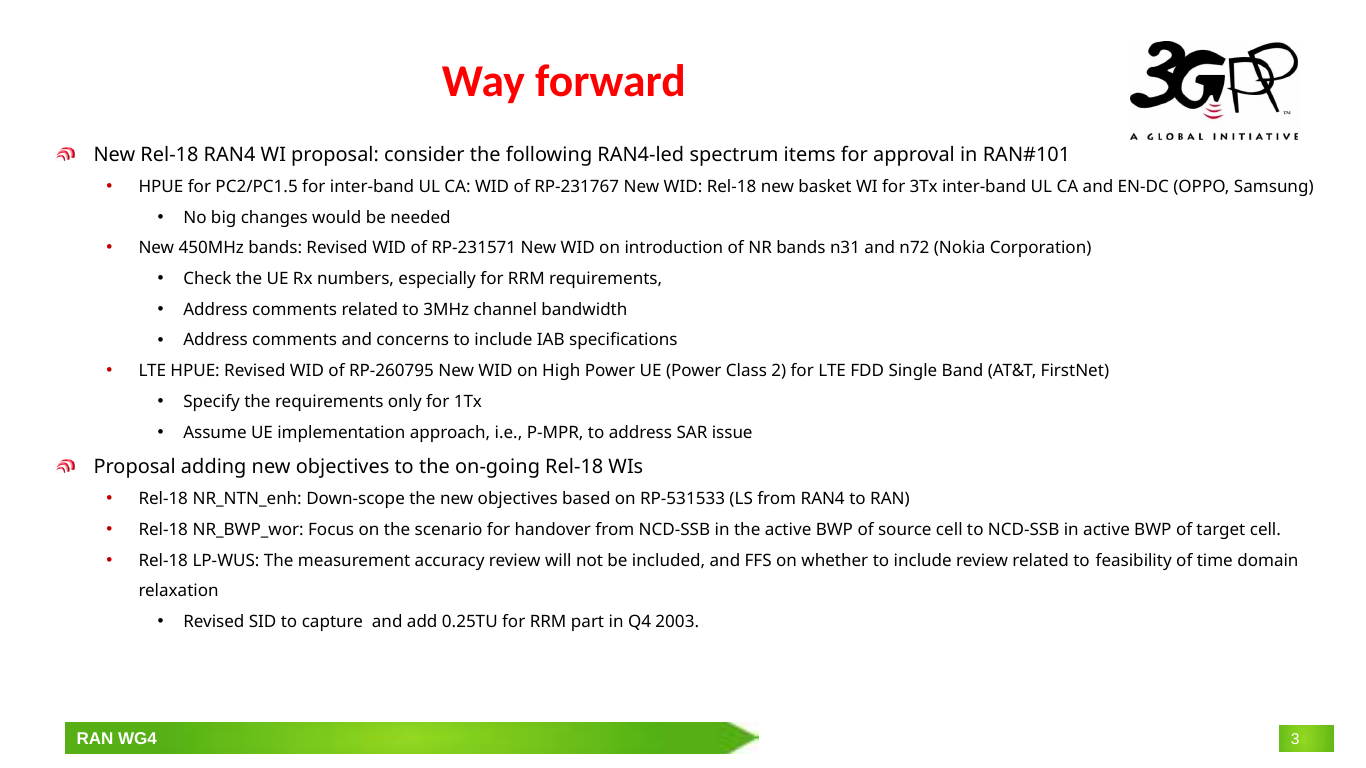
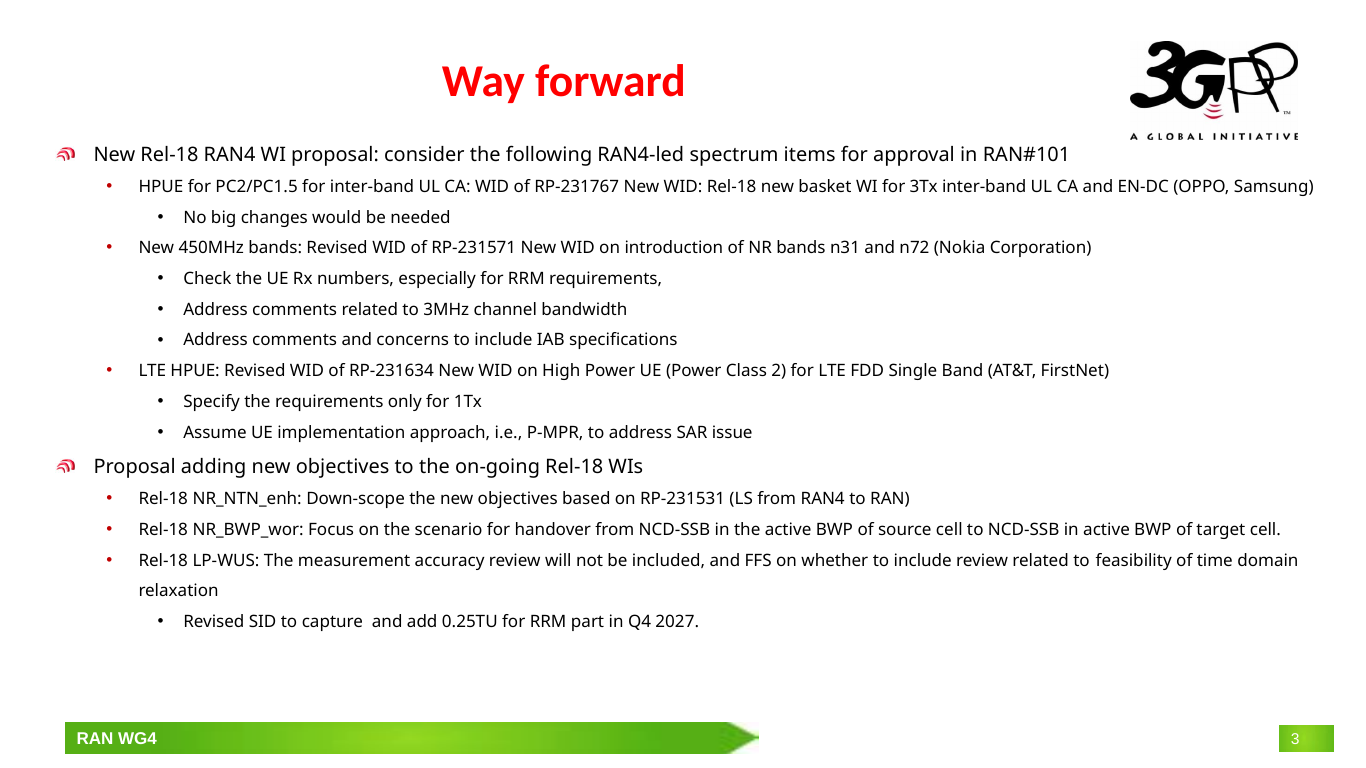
RP-260795: RP-260795 -> RP-231634 (392, 371)
RP-531533: RP-531533 -> RP-231531 (683, 499)
2003: 2003 -> 2027 (677, 622)
